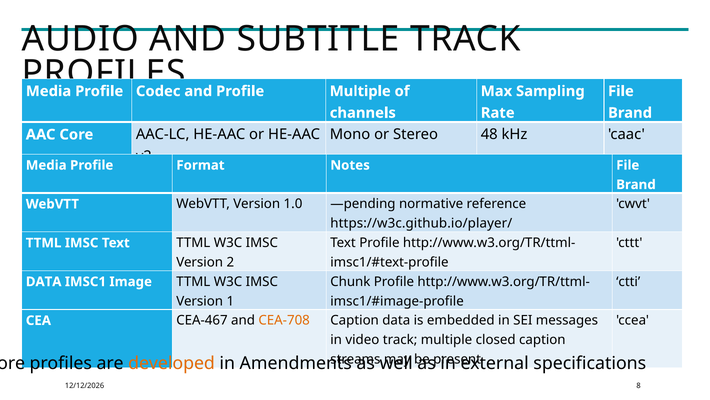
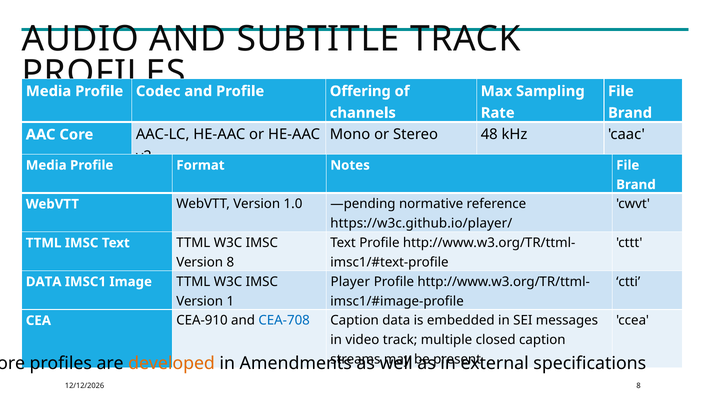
Profile Multiple: Multiple -> Offering (360, 91)
Version 2: 2 -> 8 (230, 262)
Chunk: Chunk -> Player (350, 281)
CEA-467: CEA-467 -> CEA-910 (202, 320)
CEA-708 colour: orange -> blue (284, 320)
